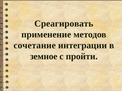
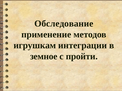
Среагировать: Среагировать -> Обследование (64, 24)
сочетание: сочетание -> игрушкам (35, 46)
